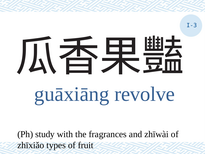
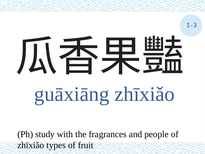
guāxiāng revolve: revolve -> zhīxiǎo (145, 94)
zhīwài: zhīwài -> people (157, 134)
